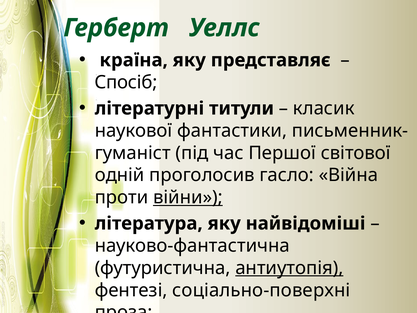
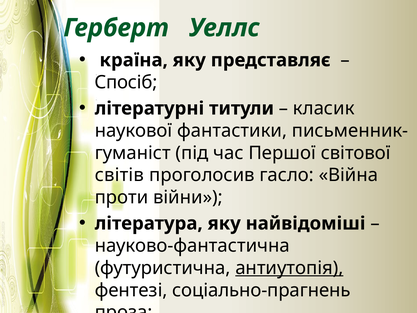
одній: одній -> світів (119, 175)
війни underline: present -> none (188, 197)
соціально-поверхні: соціально-поверхні -> соціально-прагнень (261, 290)
